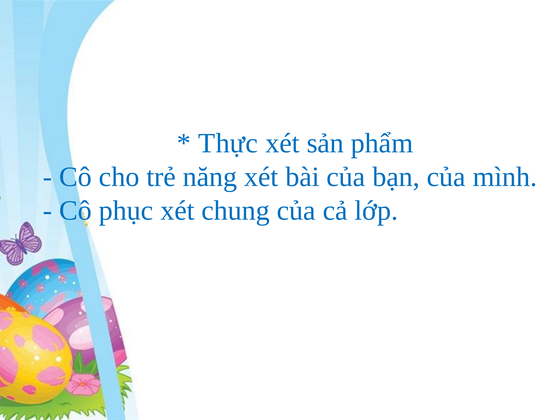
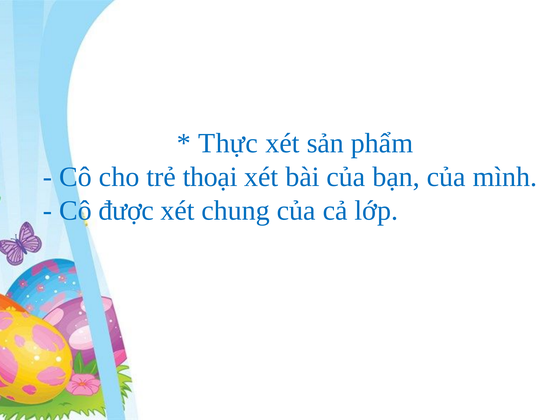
năng: năng -> thoại (210, 177)
phục: phục -> được (126, 211)
